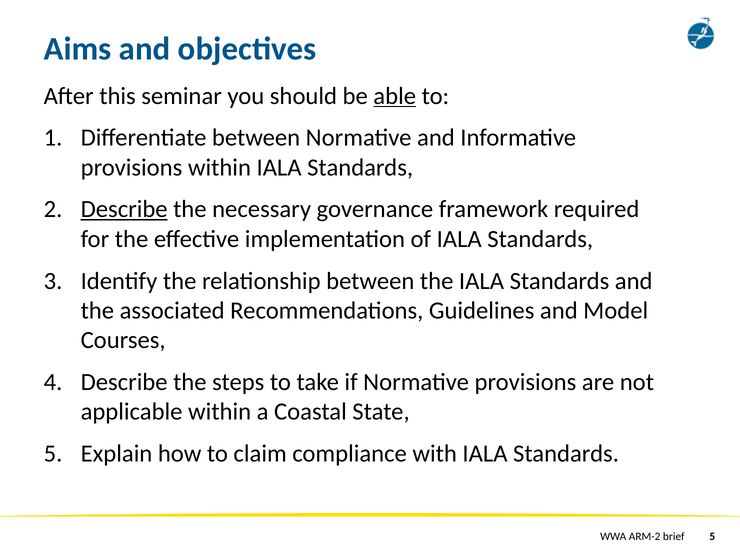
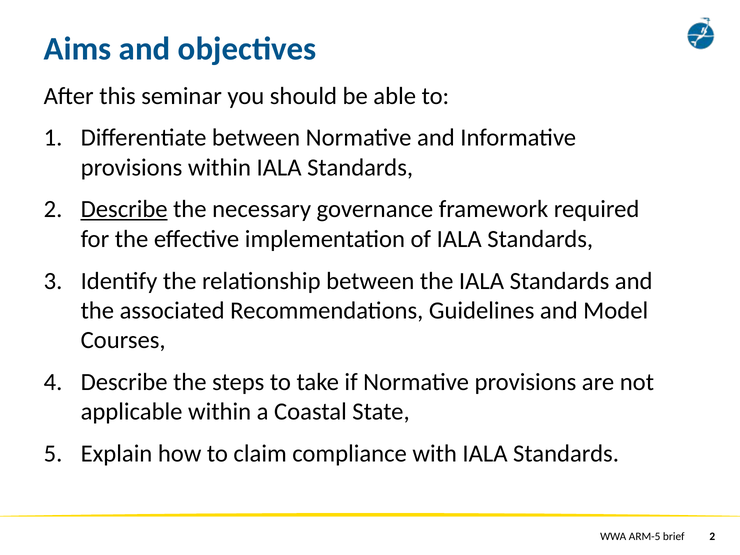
able underline: present -> none (395, 96)
ARM-2: ARM-2 -> ARM-5 (645, 536)
brief 5: 5 -> 2 (712, 536)
